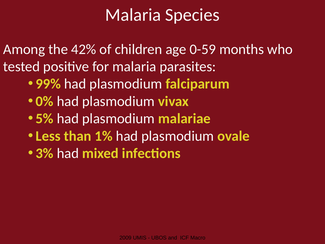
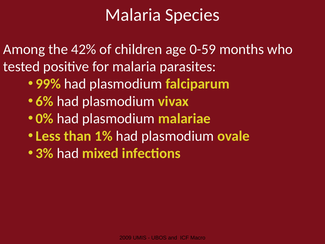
0%: 0% -> 6% (45, 101)
5%: 5% -> 0% (45, 119)
